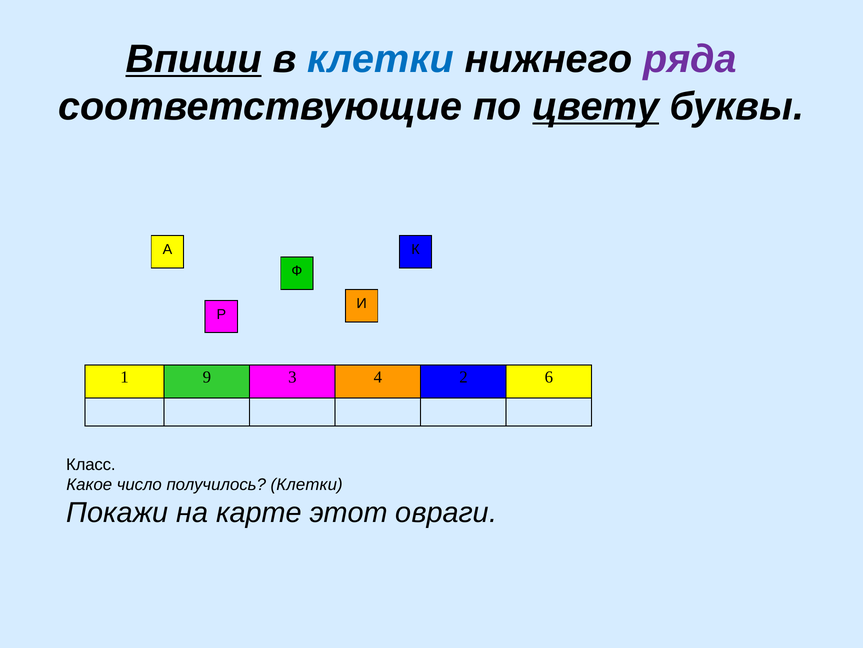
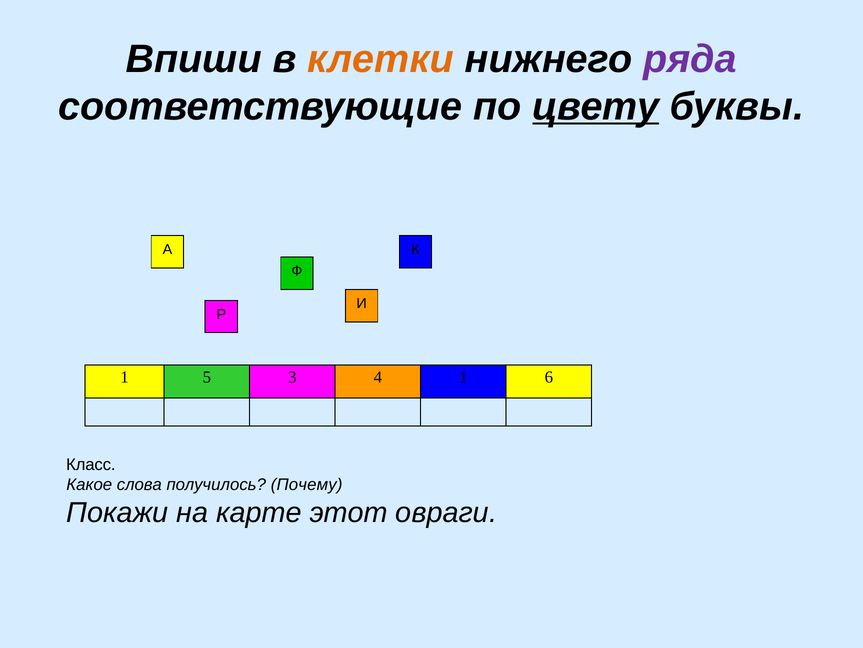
Впиши underline: present -> none (194, 59)
клетки colour: blue -> orange (381, 59)
9: 9 -> 5 (207, 377)
4 2: 2 -> 1 (463, 377)
число: число -> слова (139, 484)
получилось Клетки: Клетки -> Почему (307, 484)
